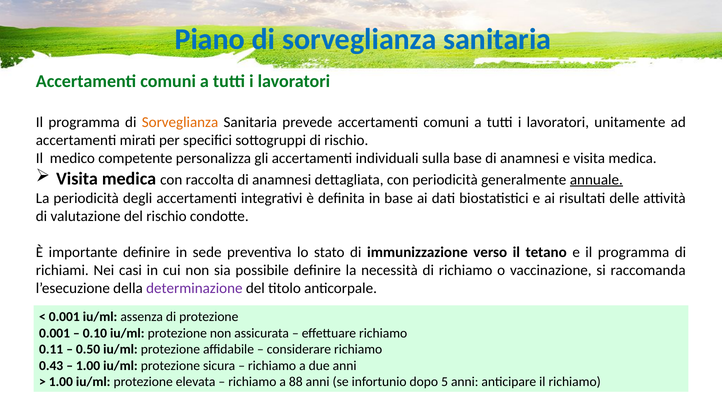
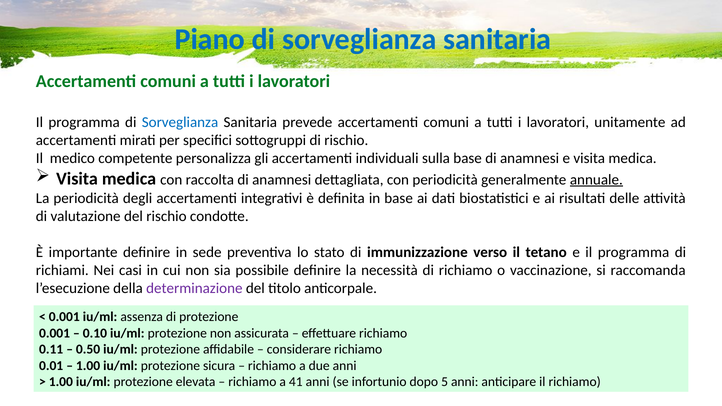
Sorveglianza colour: orange -> blue (180, 122)
0.43: 0.43 -> 0.01 (51, 366)
88: 88 -> 41 (296, 382)
